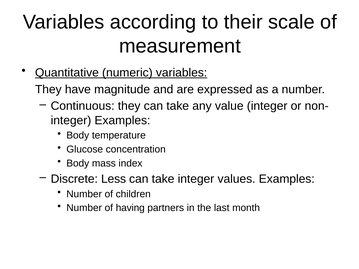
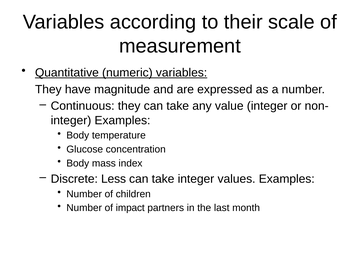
having: having -> impact (130, 208)
